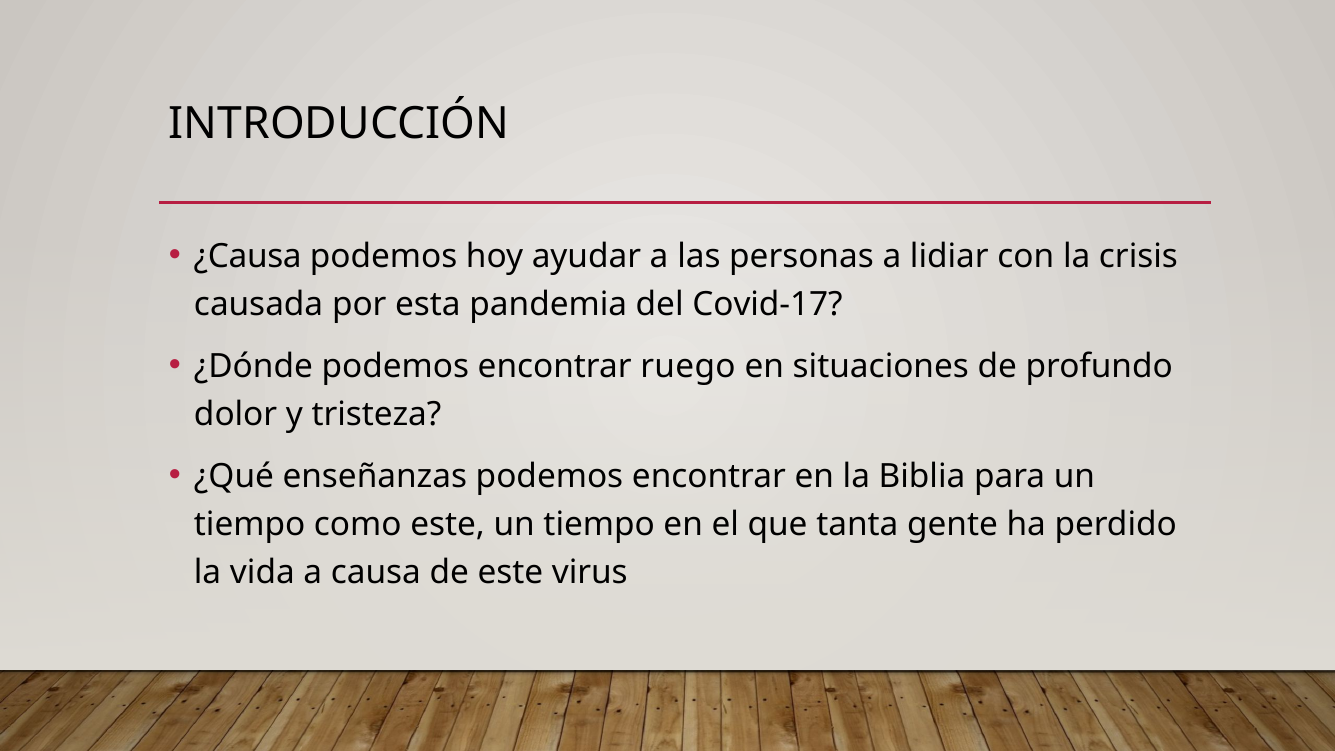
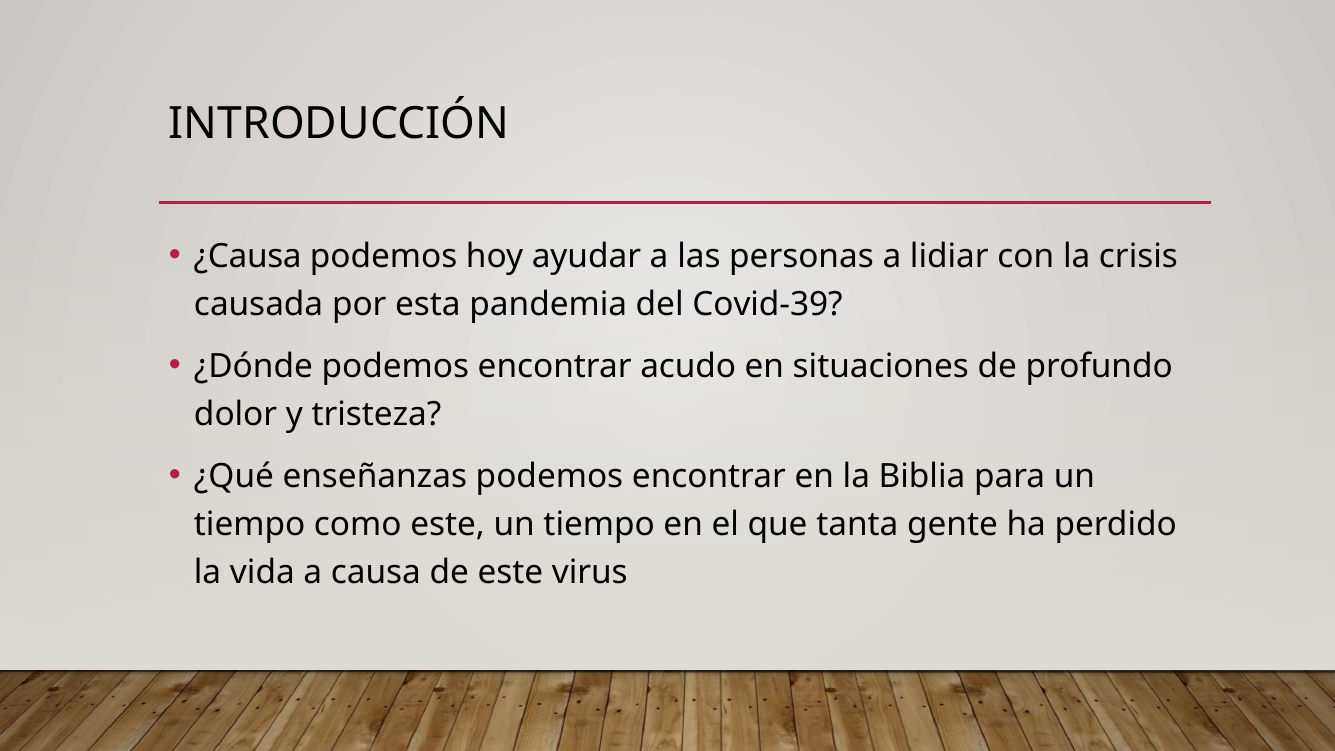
Covid-17: Covid-17 -> Covid-39 (768, 304)
ruego: ruego -> acudo (688, 366)
